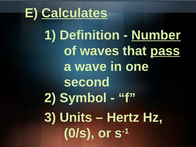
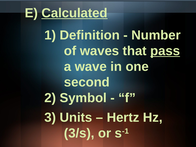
Calculates: Calculates -> Calculated (74, 13)
Number underline: present -> none (156, 35)
0/s: 0/s -> 3/s (79, 133)
